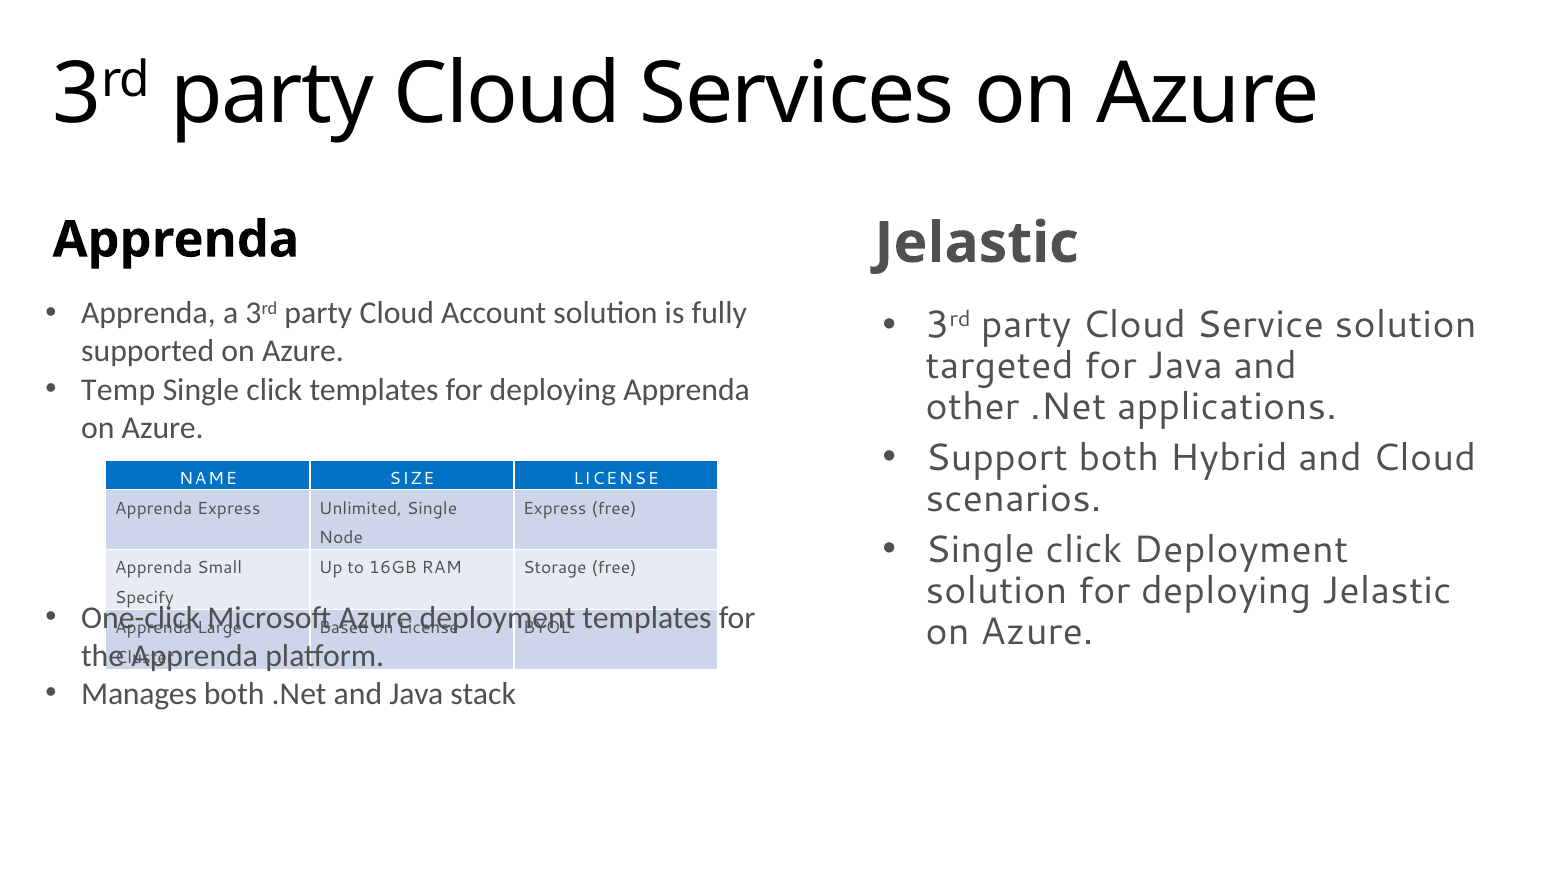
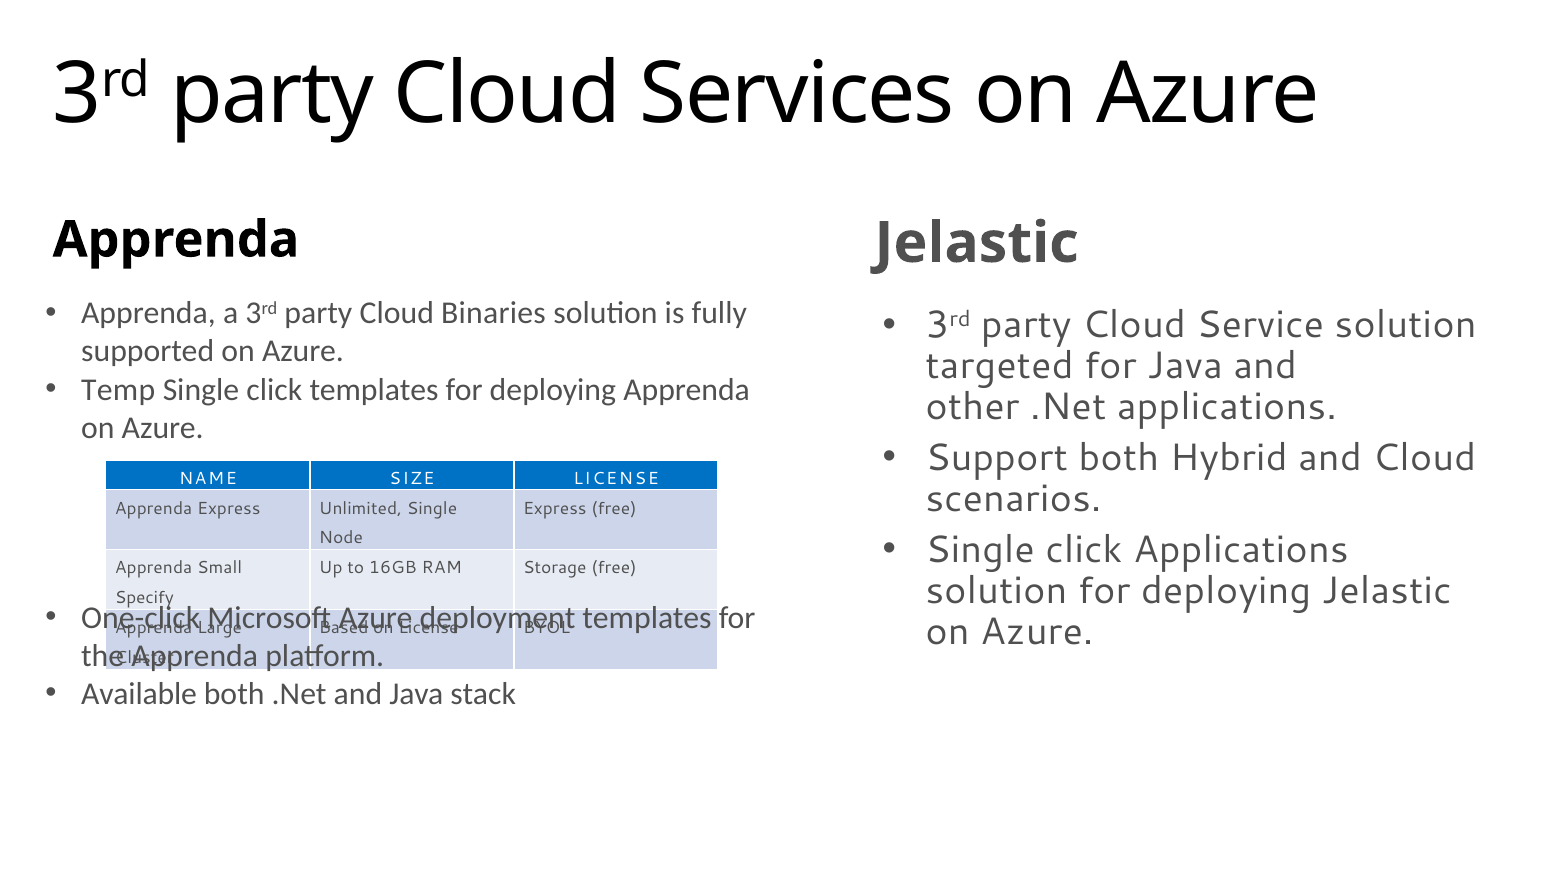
Account: Account -> Binaries (493, 314)
click Deployment: Deployment -> Applications (1241, 550)
Manages: Manages -> Available (139, 694)
